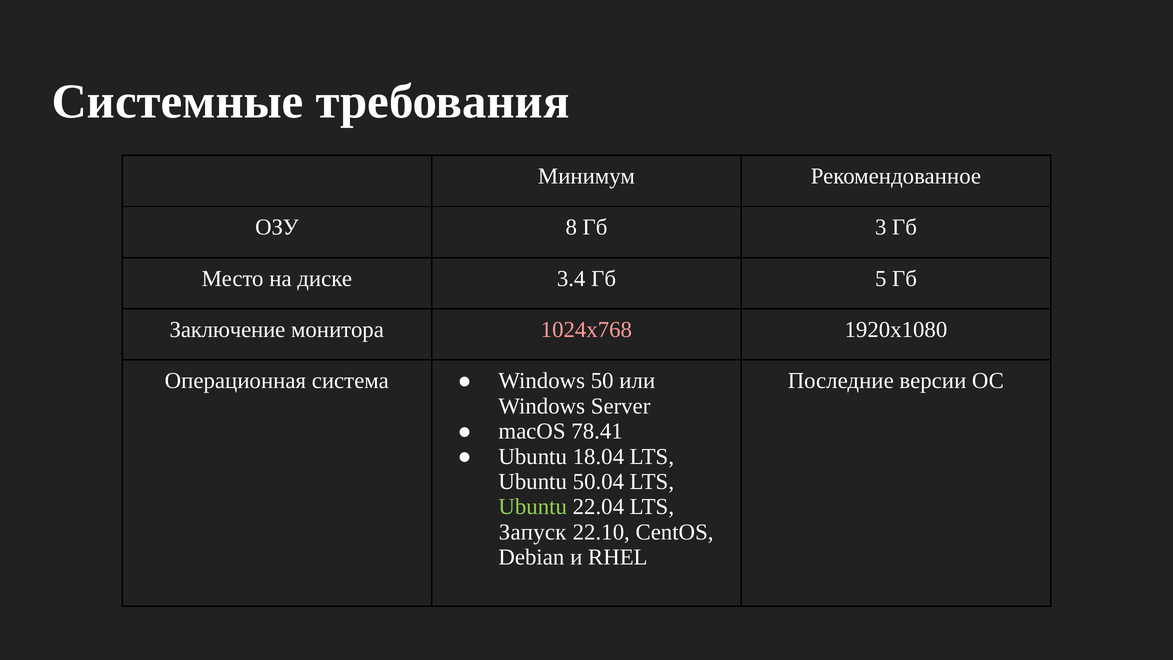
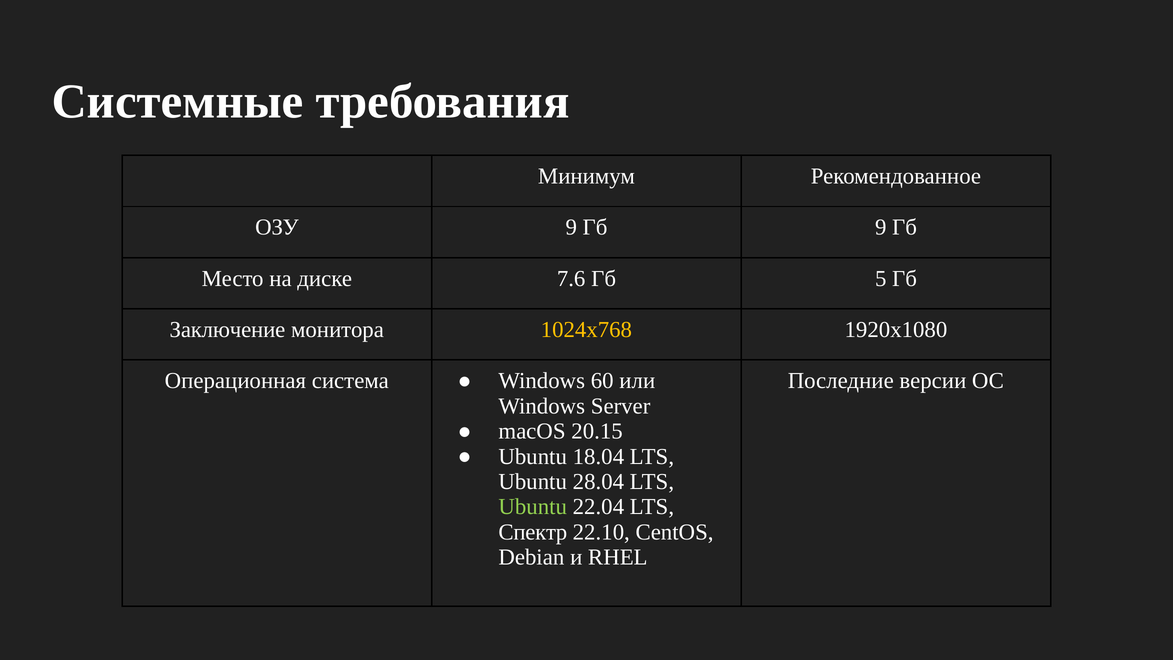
ОЗУ 8: 8 -> 9 (571, 227)
Гб 3: 3 -> 9 (881, 227)
3.4: 3.4 -> 7.6 (571, 279)
1024х768 colour: pink -> yellow (586, 330)
50: 50 -> 60 (602, 381)
78.41: 78.41 -> 20.15 (597, 431)
50.04: 50.04 -> 28.04 (598, 482)
Запуск: Запуск -> Спектр (533, 532)
